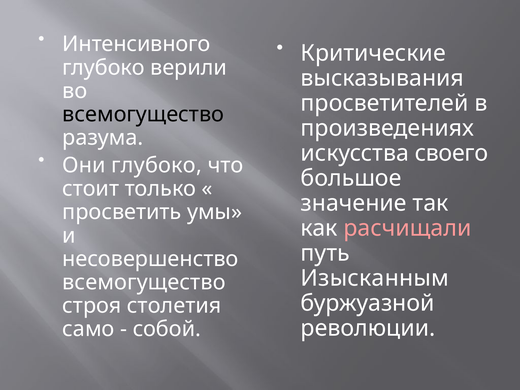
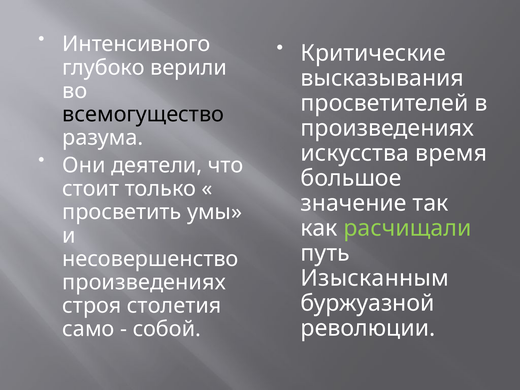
своего: своего -> время (451, 153)
Они глубоко: глубоко -> деятели (157, 165)
расчищали colour: pink -> light green (407, 228)
всемогущество: всемогущество -> произведениях (144, 282)
